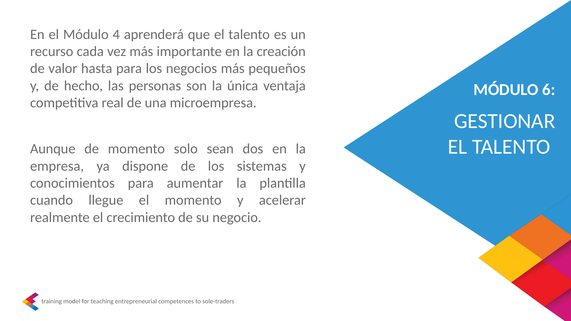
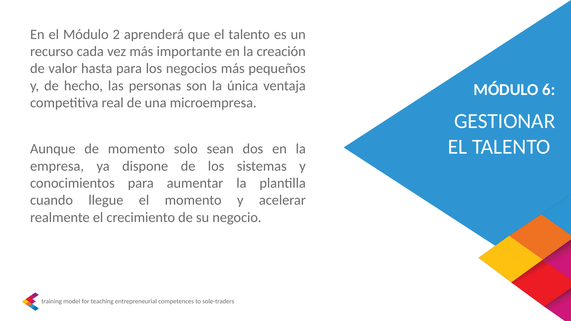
4: 4 -> 2 (116, 34)
